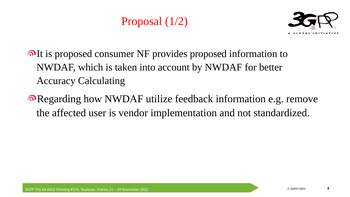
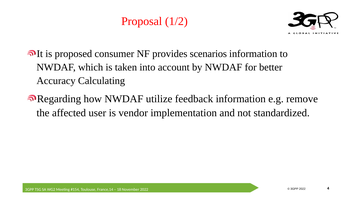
provides proposed: proposed -> scenarios (208, 54)
